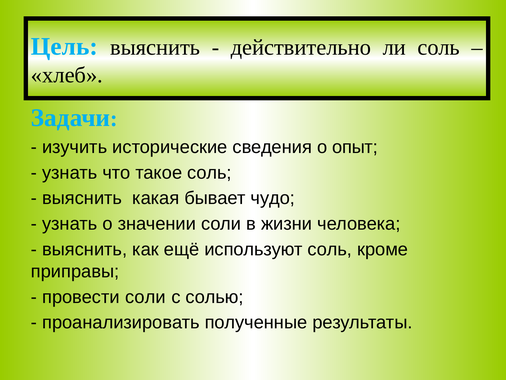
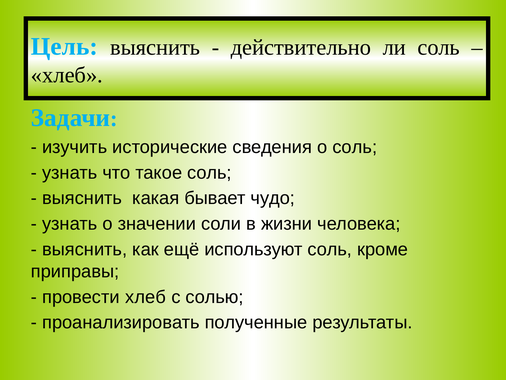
о опыт: опыт -> соль (355, 147)
провести соли: соли -> хлеб (146, 297)
